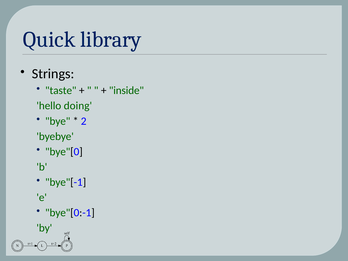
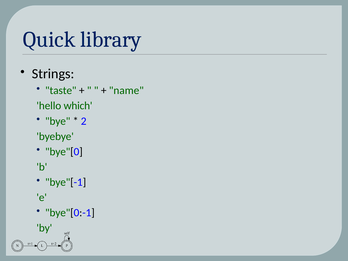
inside: inside -> name (126, 91)
doing: doing -> which (78, 106)
